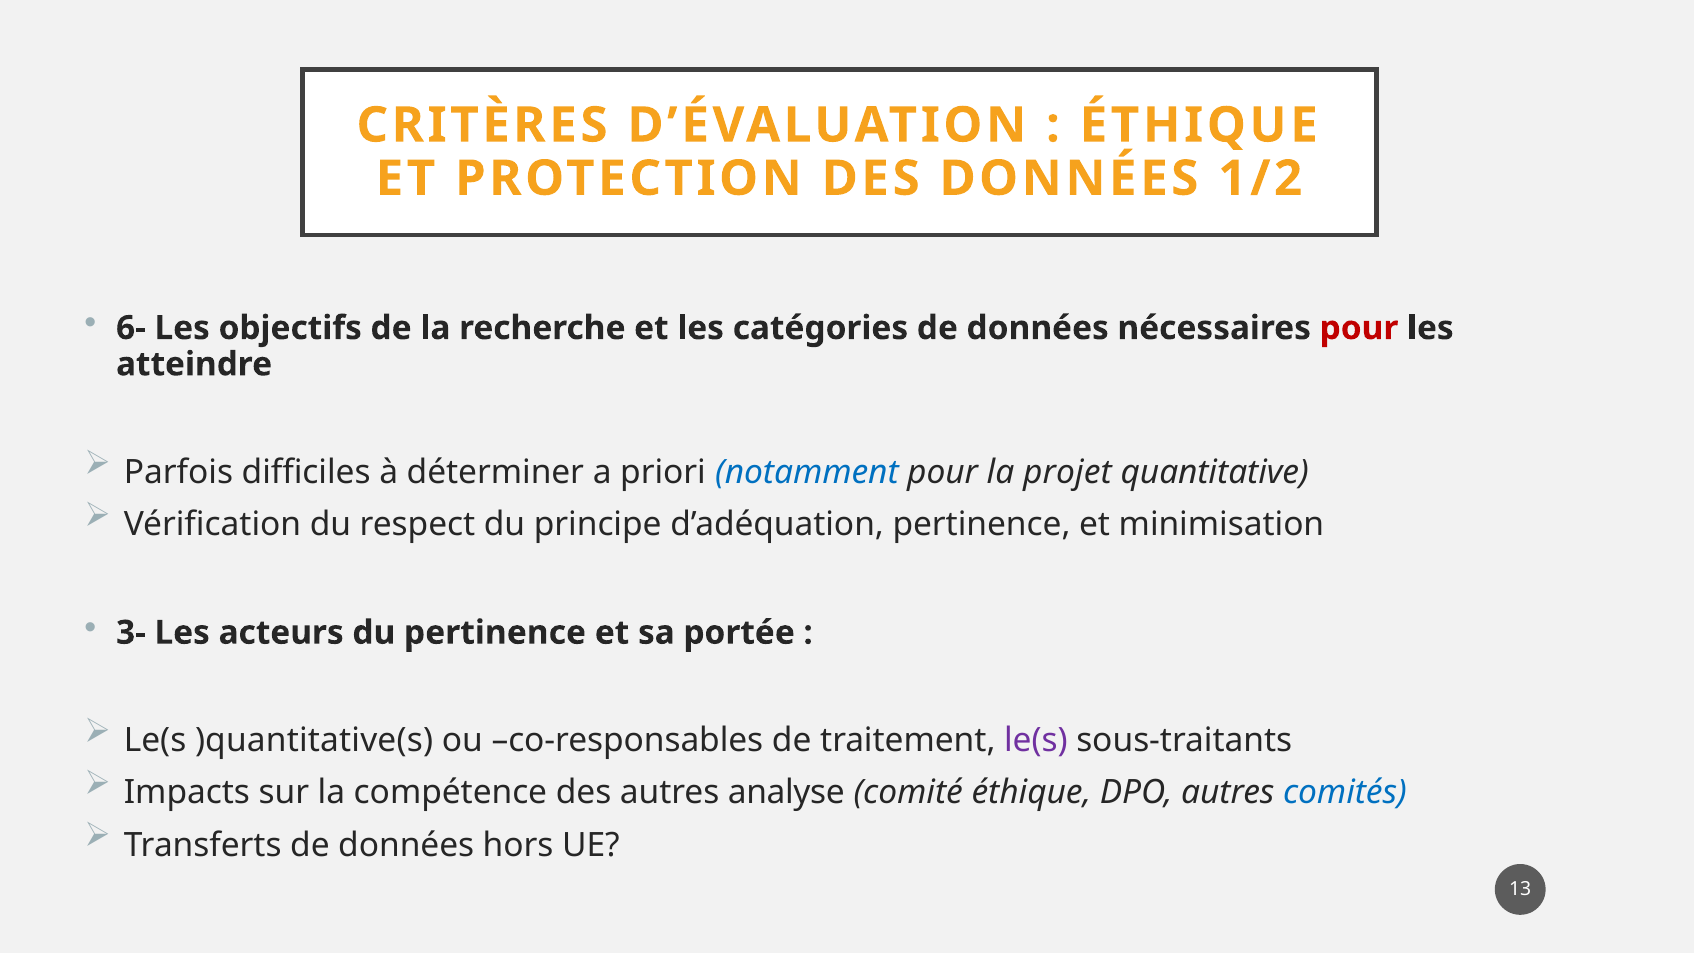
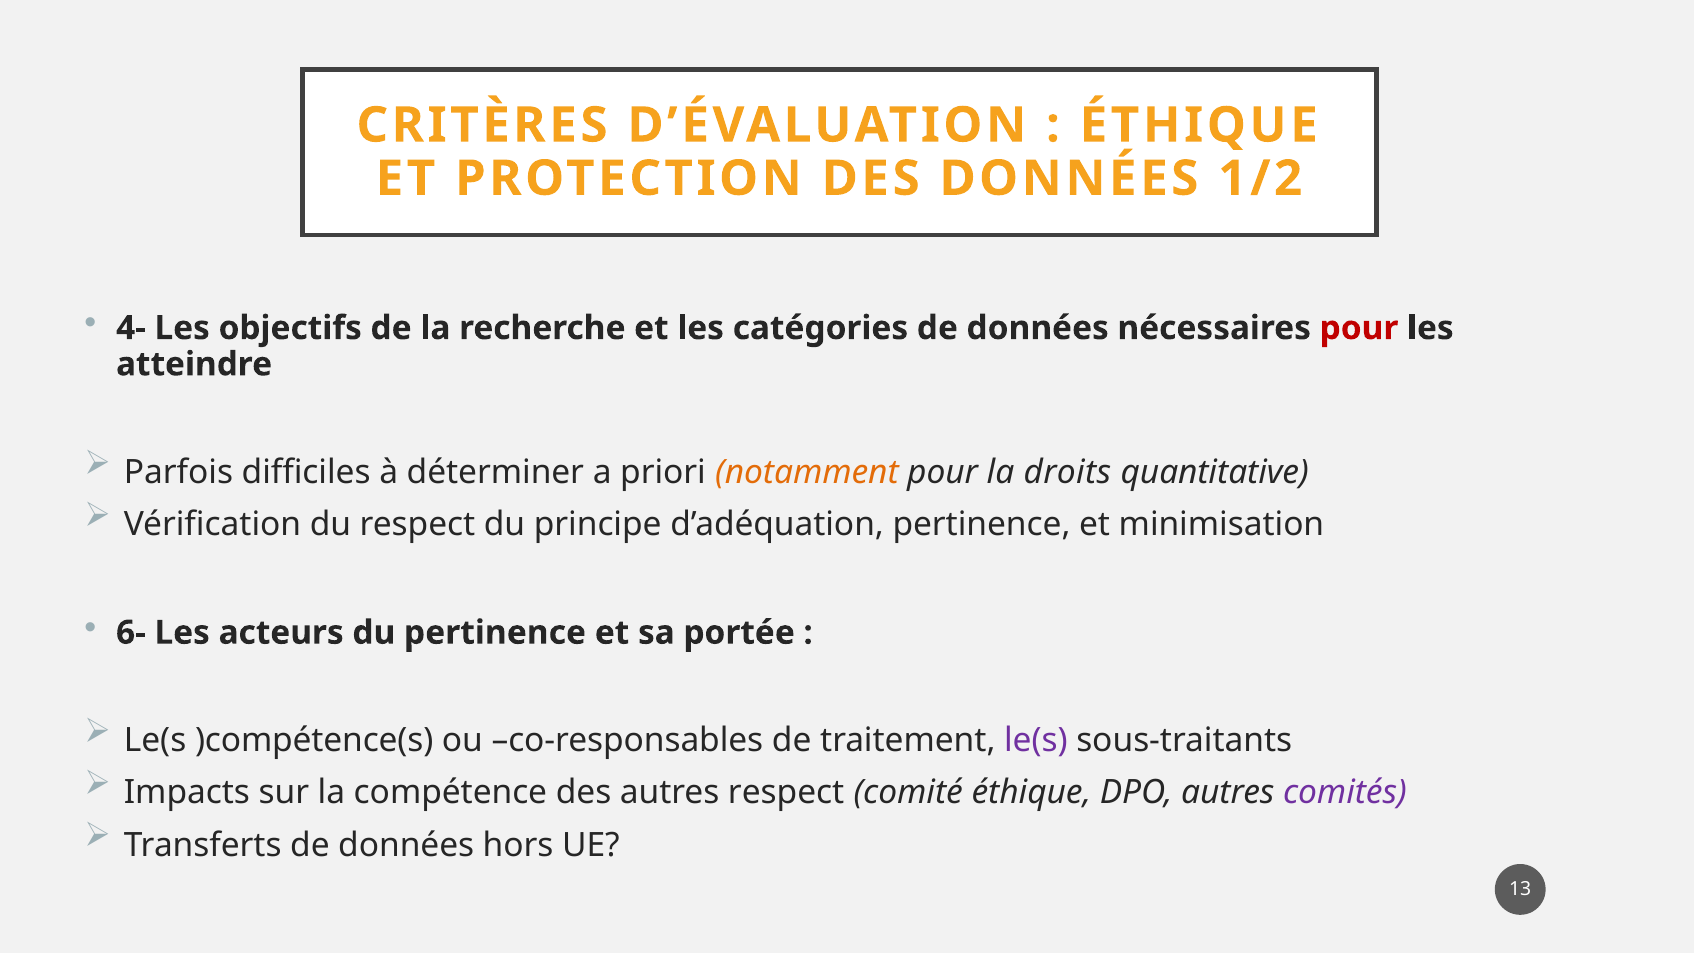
6-: 6- -> 4- (131, 328)
notamment colour: blue -> orange (807, 472)
projet: projet -> droits (1067, 472)
3-: 3- -> 6- (131, 633)
)quantitative(s: )quantitative(s -> )compétence(s (314, 741)
autres analyse: analyse -> respect (786, 793)
comités colour: blue -> purple (1345, 793)
